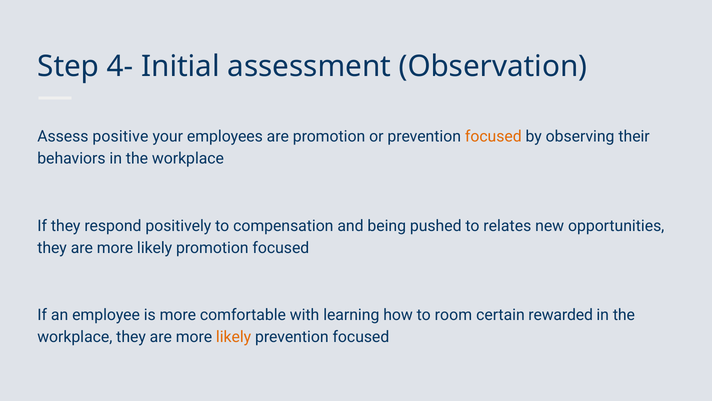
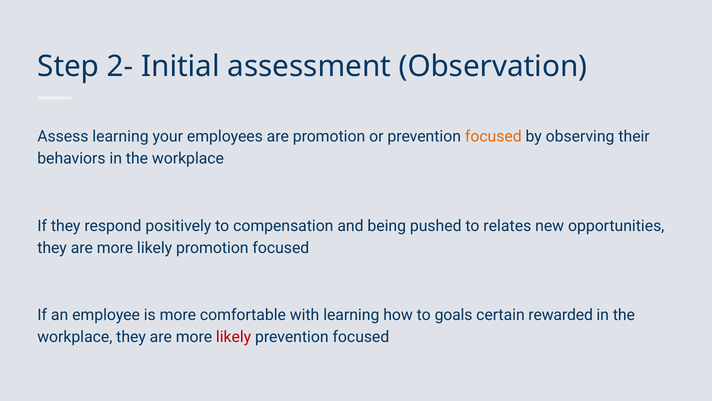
4-: 4- -> 2- (120, 66)
Assess positive: positive -> learning (120, 137)
room: room -> goals (454, 315)
likely colour: orange -> red (234, 337)
